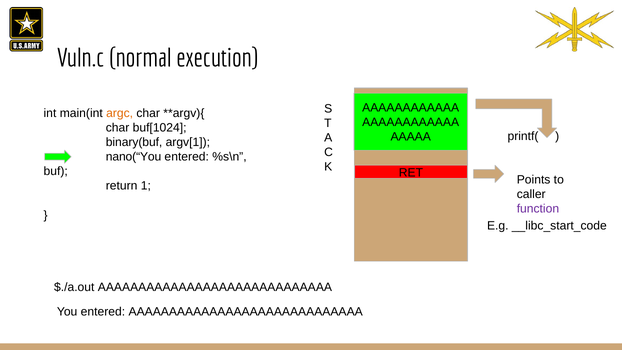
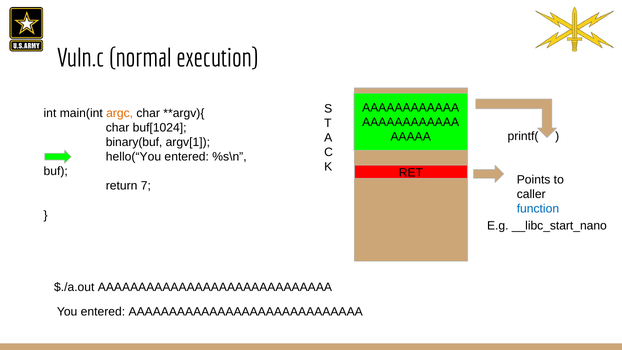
nano(“You: nano(“You -> hello(“You (133, 157)
1: 1 -> 7 (146, 186)
function colour: purple -> blue (538, 208)
__libc_start_code: __libc_start_code -> __libc_start_nano (559, 226)
